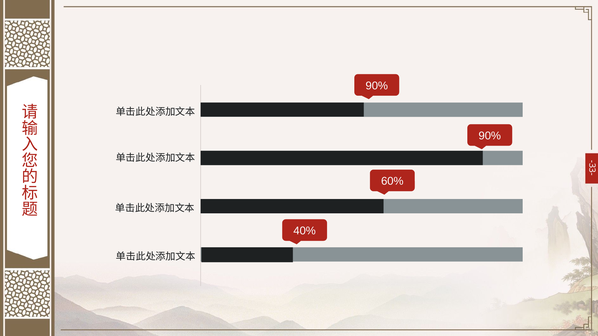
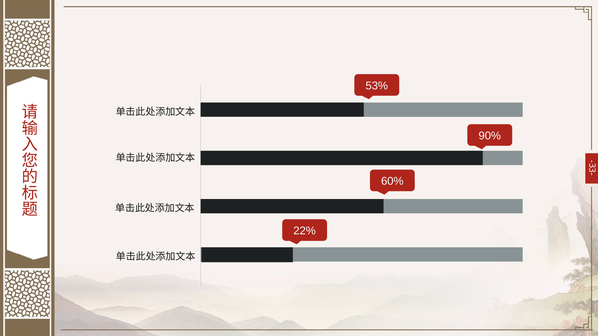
90%: 90% -> 53% (377, 86)
40%: 40% -> 22% (305, 231)
